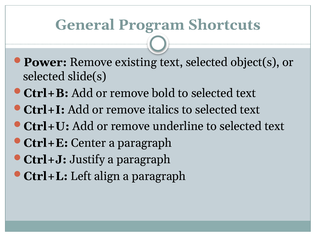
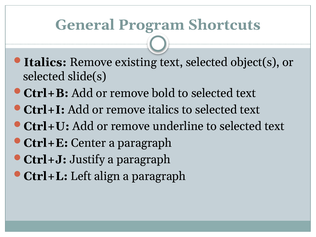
Power: Power -> Italics (45, 62)
